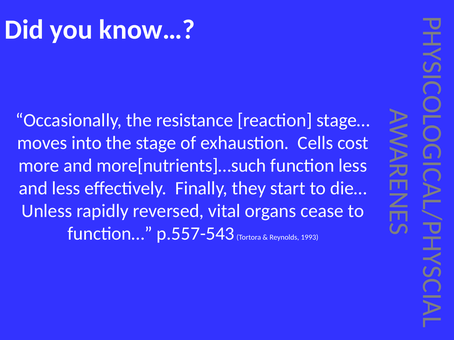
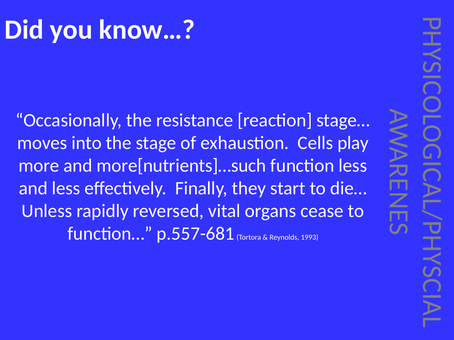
cost: cost -> play (353, 143)
p.557-543: p.557-543 -> p.557-681 (196, 234)
